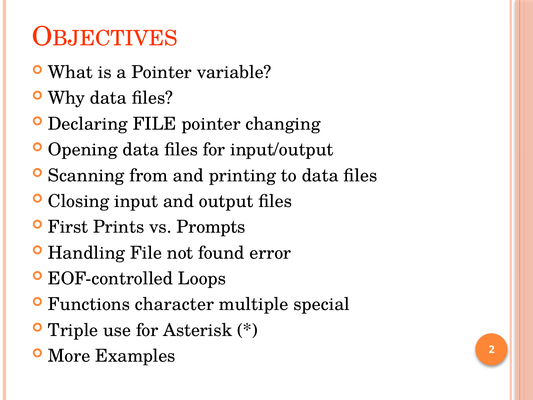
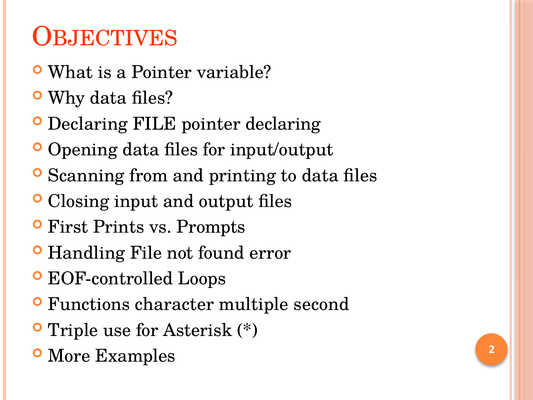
pointer changing: changing -> declaring (283, 124)
special: special -> second (322, 304)
